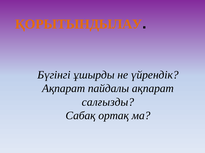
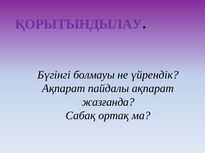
ҚОРЫТЫНДЫЛАУ colour: orange -> purple (79, 24)
ұшырды: ұшырды -> болмауы (94, 75)
салғызды: салғызды -> жазғанда (108, 102)
